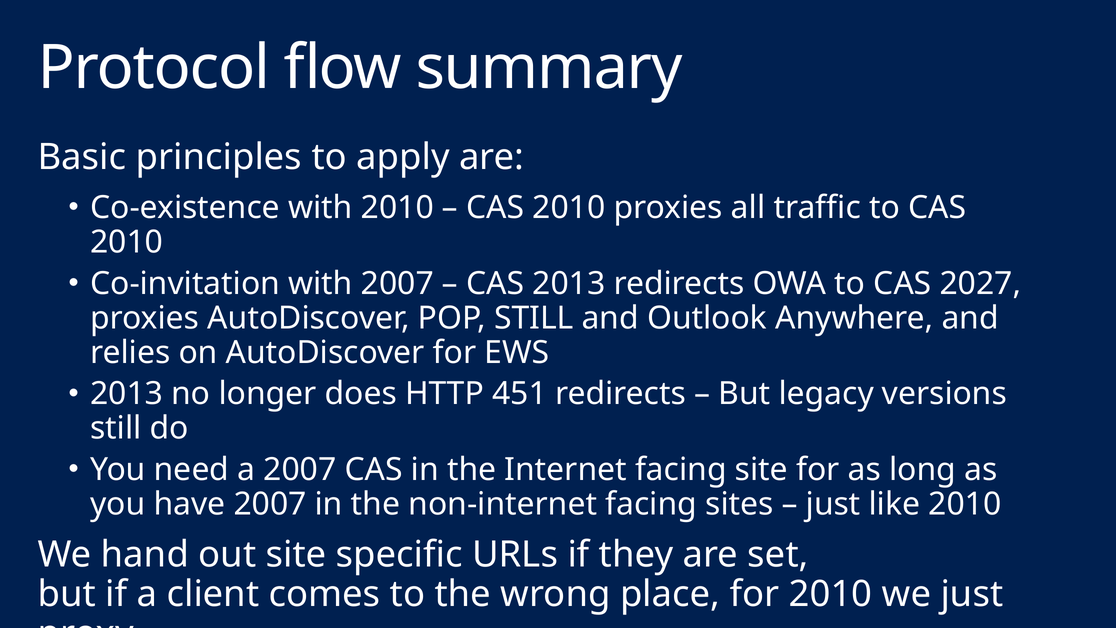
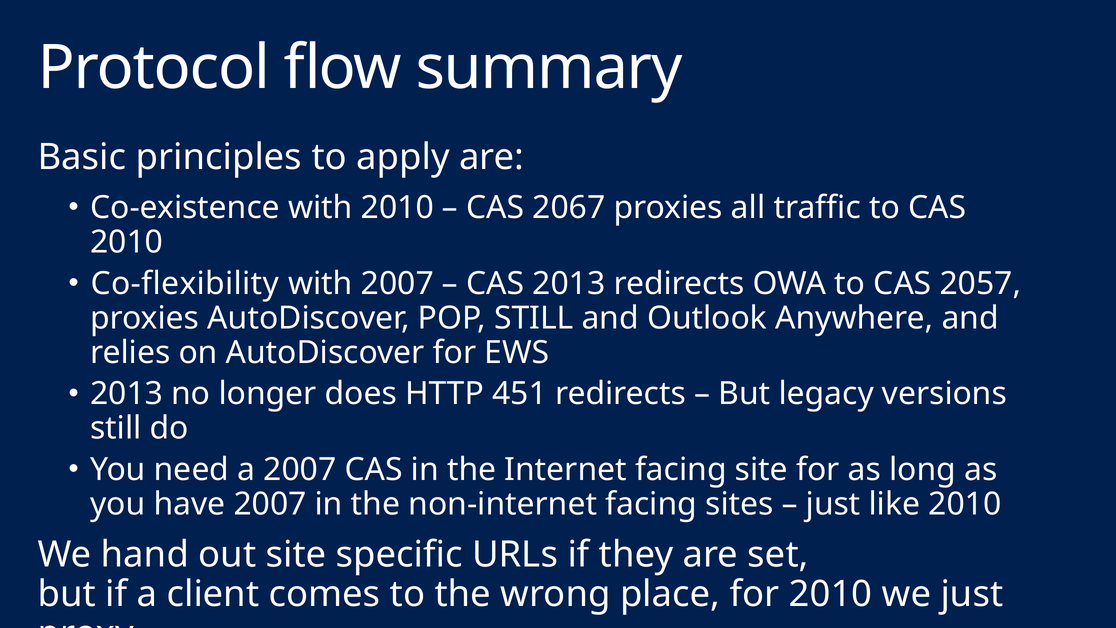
2010: 2010 -> 2067 (569, 208)
Co-invitation: Co-invitation -> Co-flexibility (185, 283)
2027: 2027 -> 2057 (980, 283)
